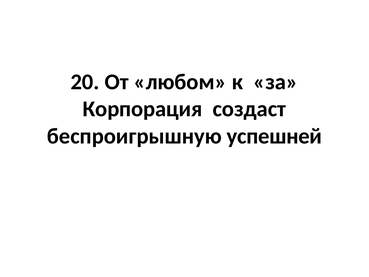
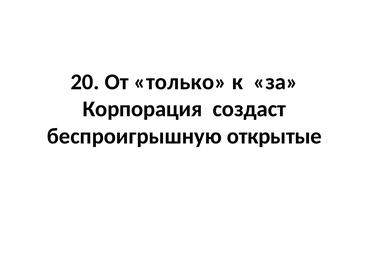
любом: любом -> только (180, 82)
успешней: успешней -> открытые (274, 136)
